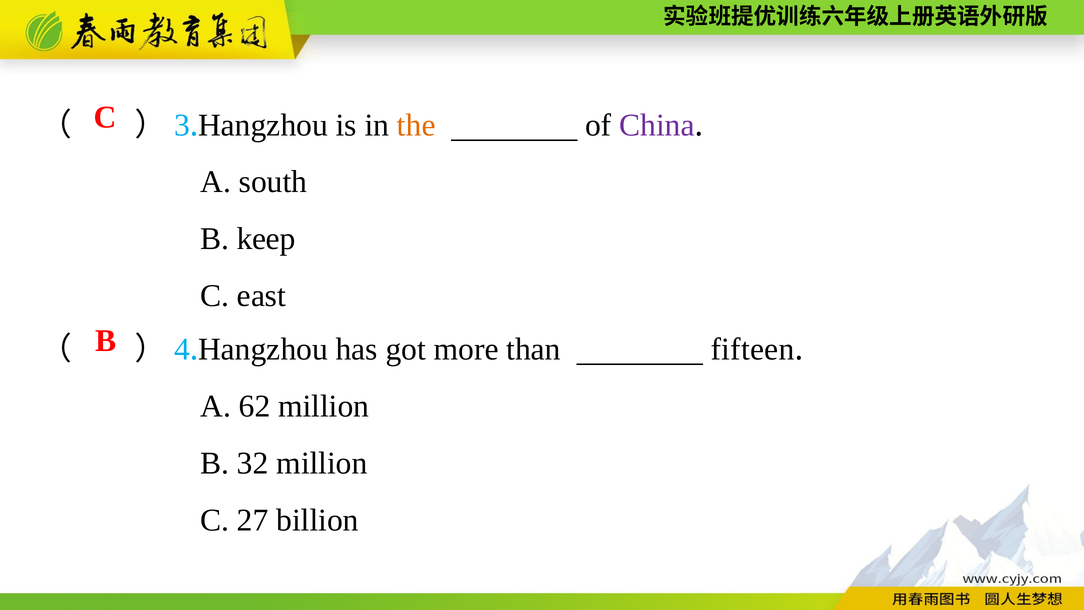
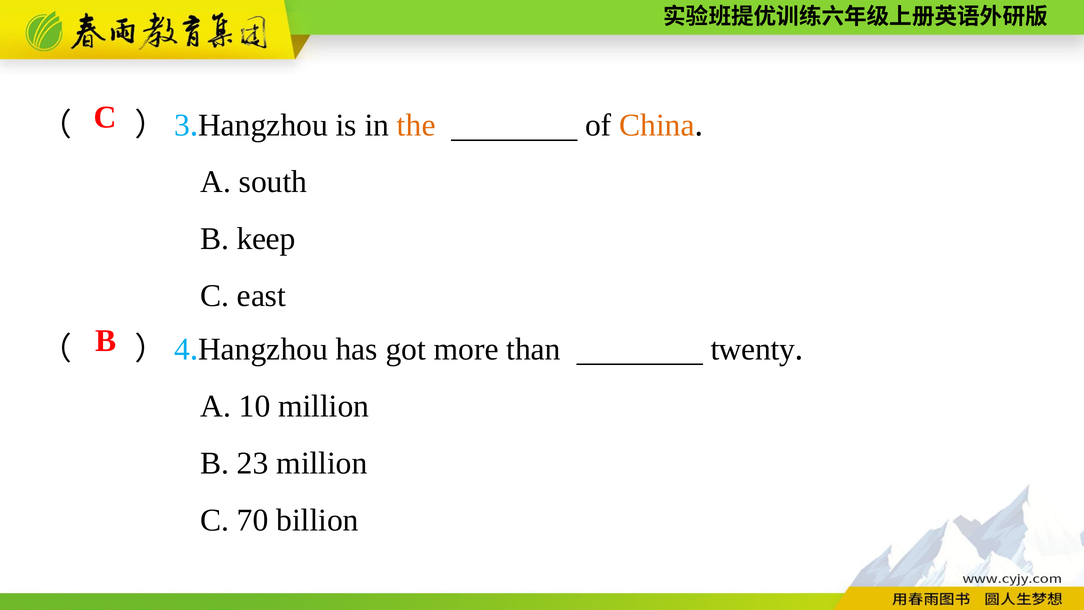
China colour: purple -> orange (657, 125)
fifteen: fifteen -> twenty (753, 349)
62: 62 -> 10 (255, 406)
32: 32 -> 23 (253, 463)
27: 27 -> 70 (253, 520)
